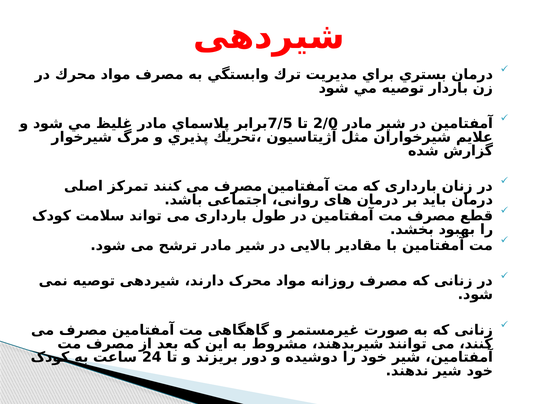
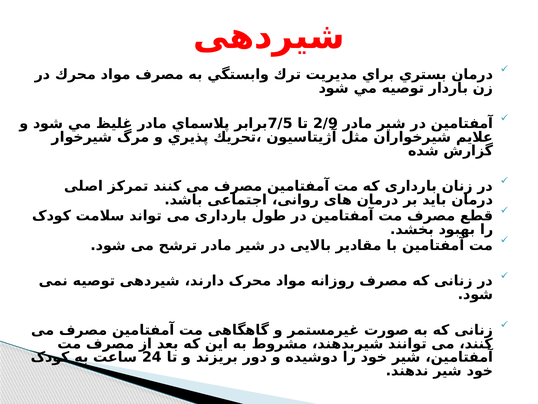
2/0: 2/0 -> 2/9 (325, 123)
